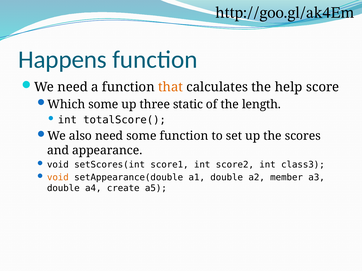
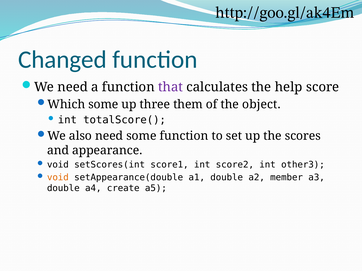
Happens: Happens -> Changed (62, 60)
that colour: orange -> purple (171, 87)
static: static -> them (188, 105)
length: length -> object (261, 105)
class3: class3 -> other3 (303, 165)
